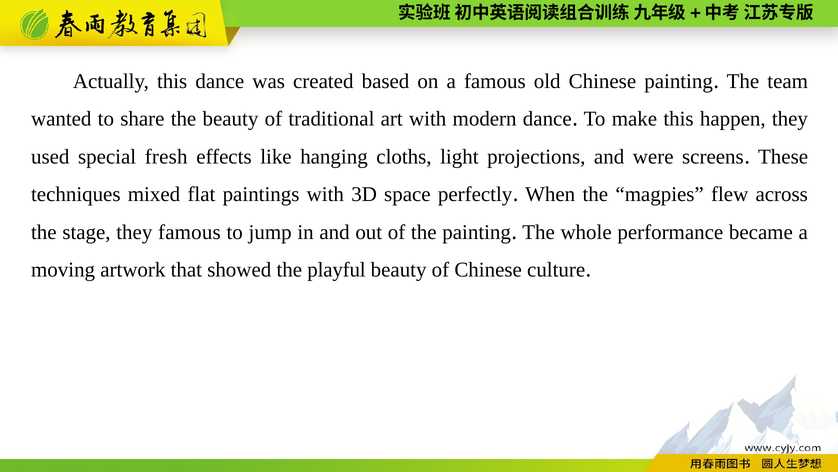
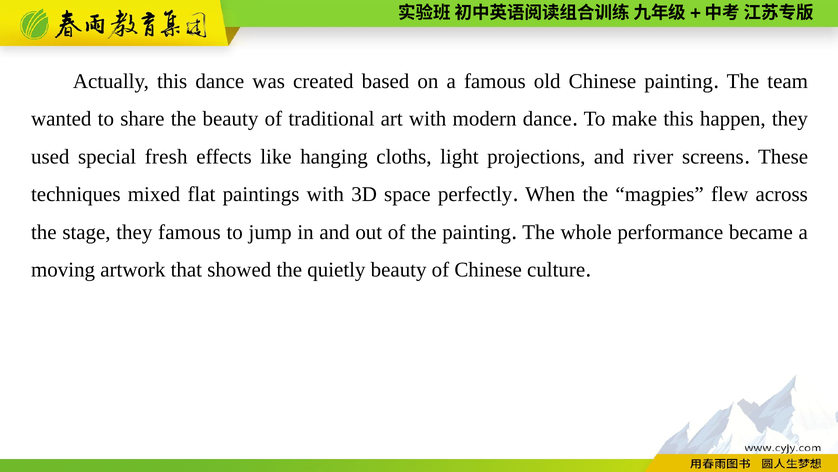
were: were -> river (653, 156)
playful: playful -> quietly (336, 270)
